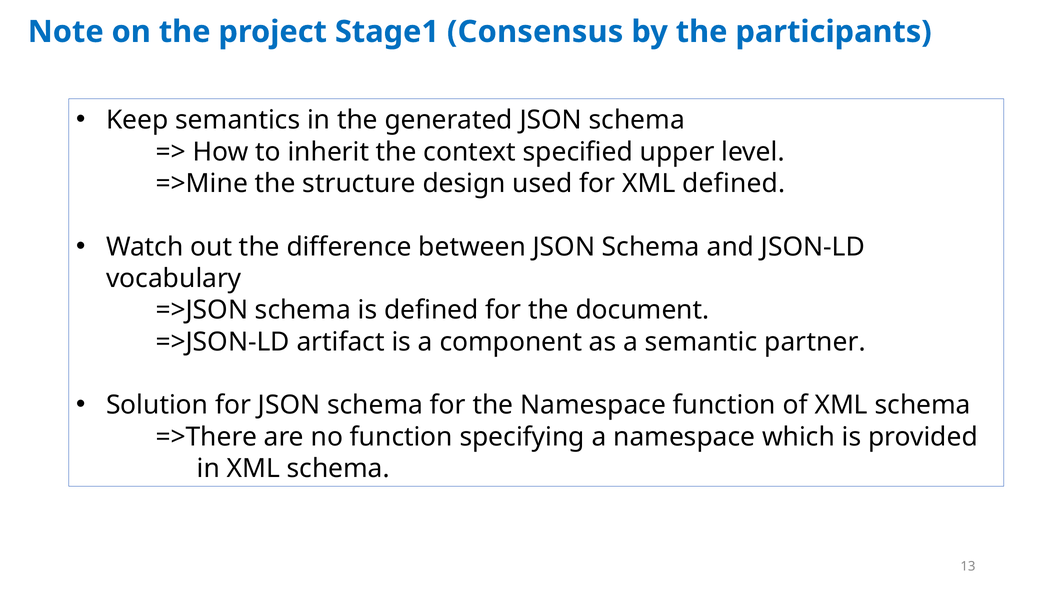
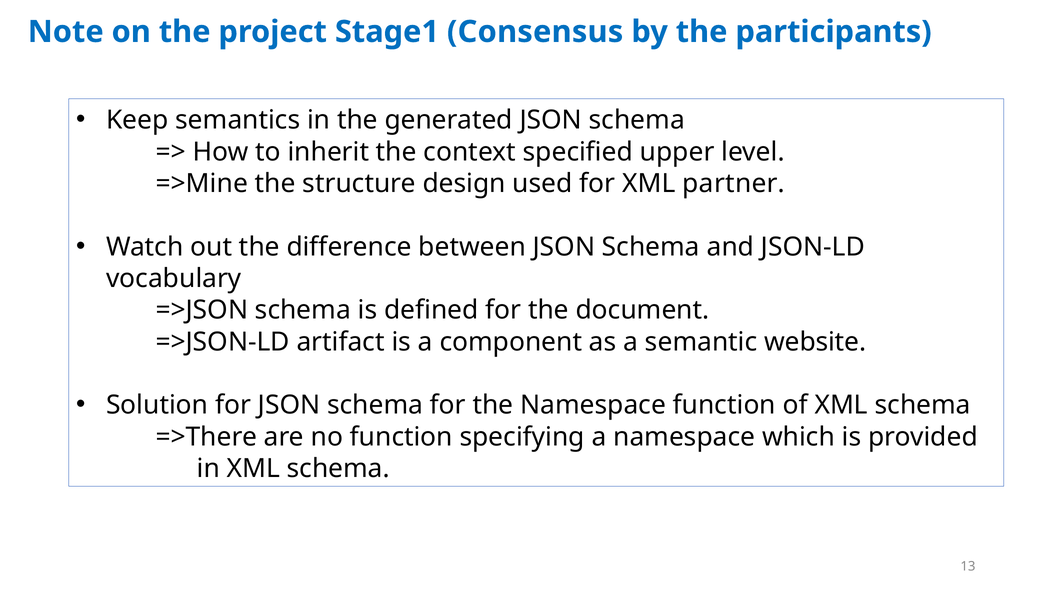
XML defined: defined -> partner (734, 183)
partner: partner -> website (815, 342)
